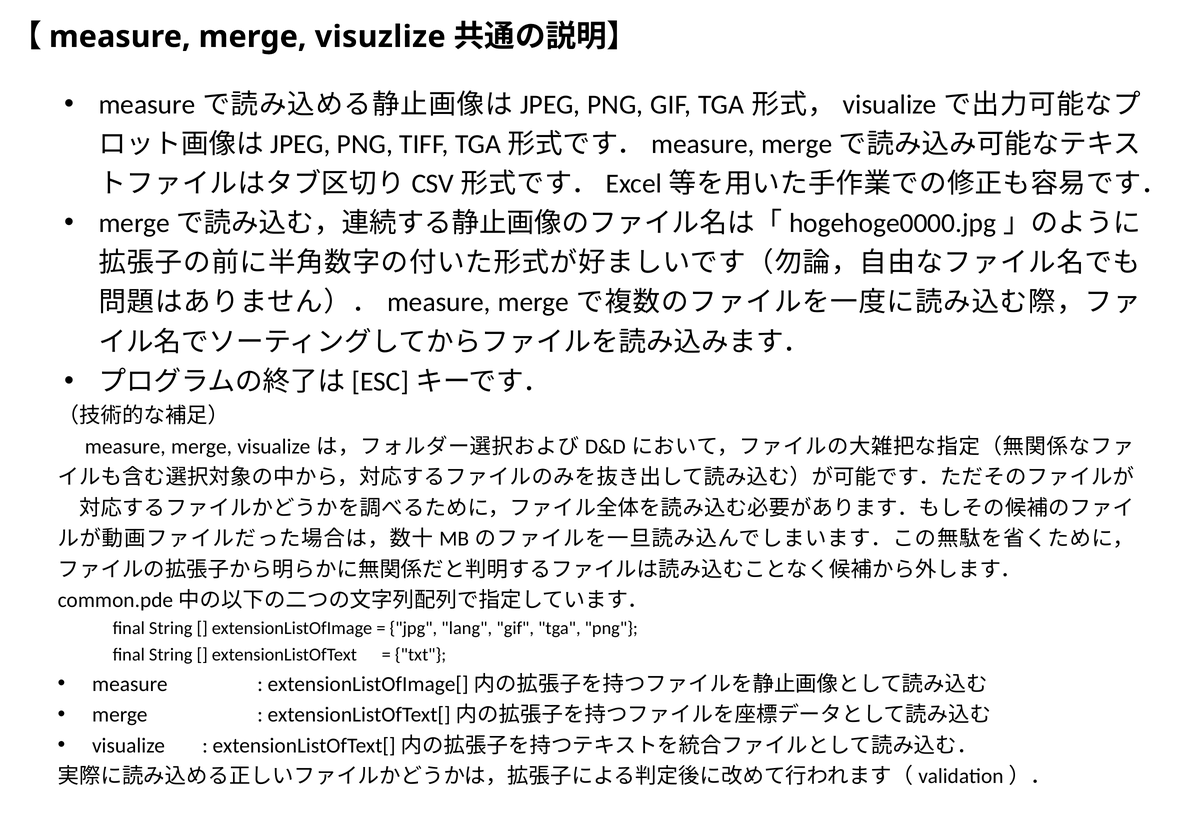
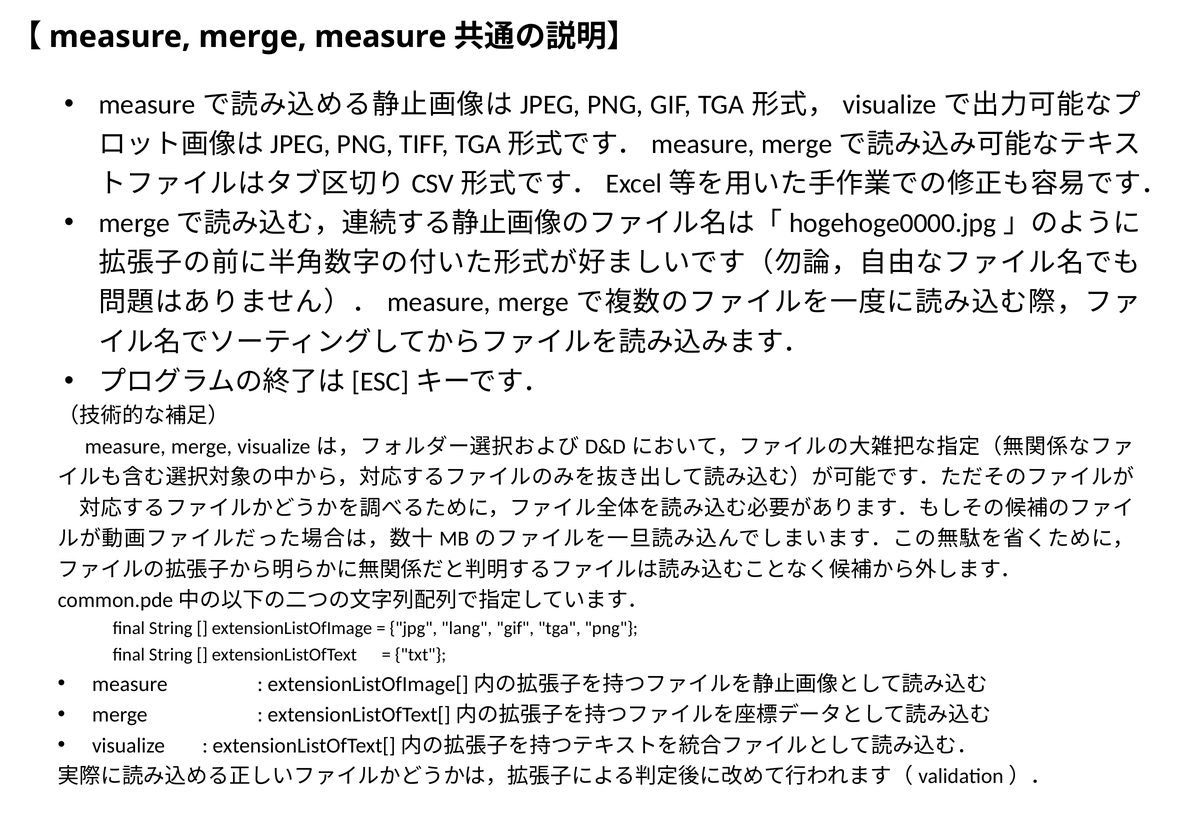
merge visuzlize: visuzlize -> measure (381, 37)
